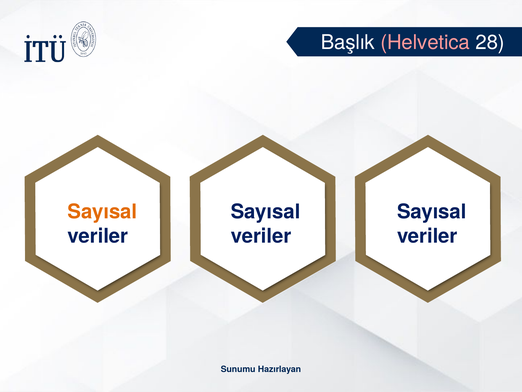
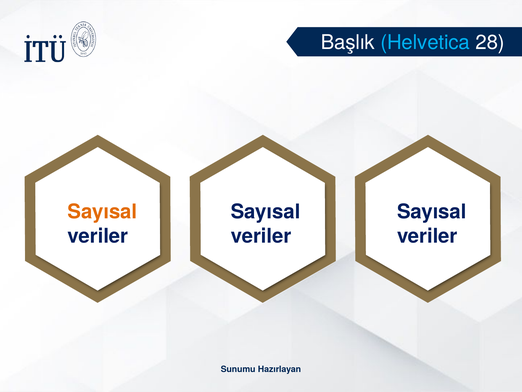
Helvetica colour: pink -> light blue (425, 43)
